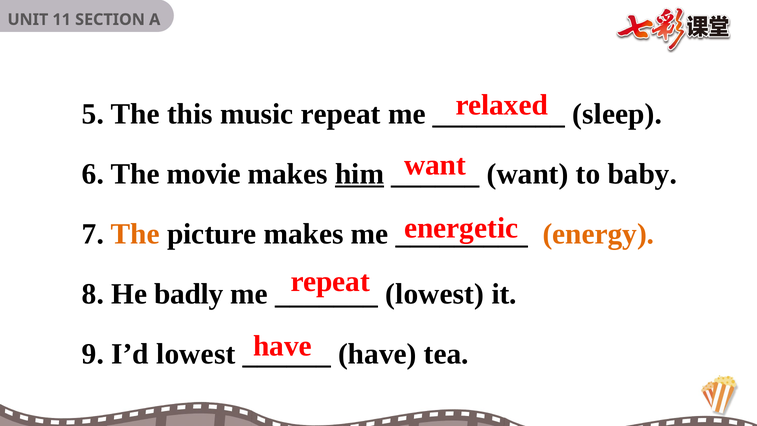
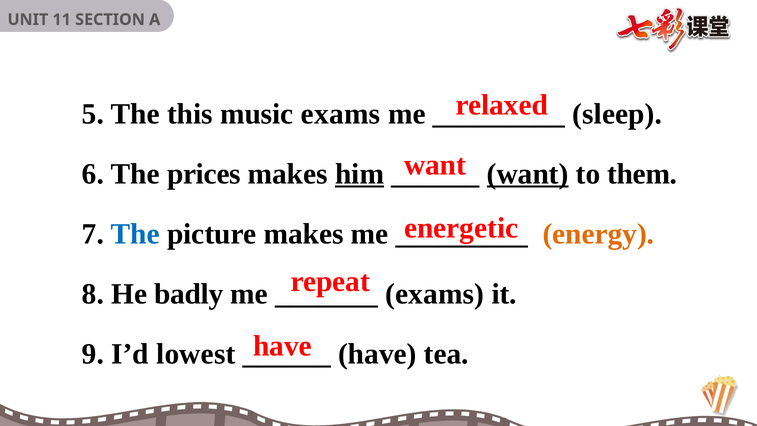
music repeat: repeat -> exams (341, 114)
movie: movie -> prices (204, 174)
want underline: none -> present (528, 174)
baby: baby -> them (642, 174)
The colour: orange -> blue (135, 234)
lowest: lowest -> exams (435, 294)
